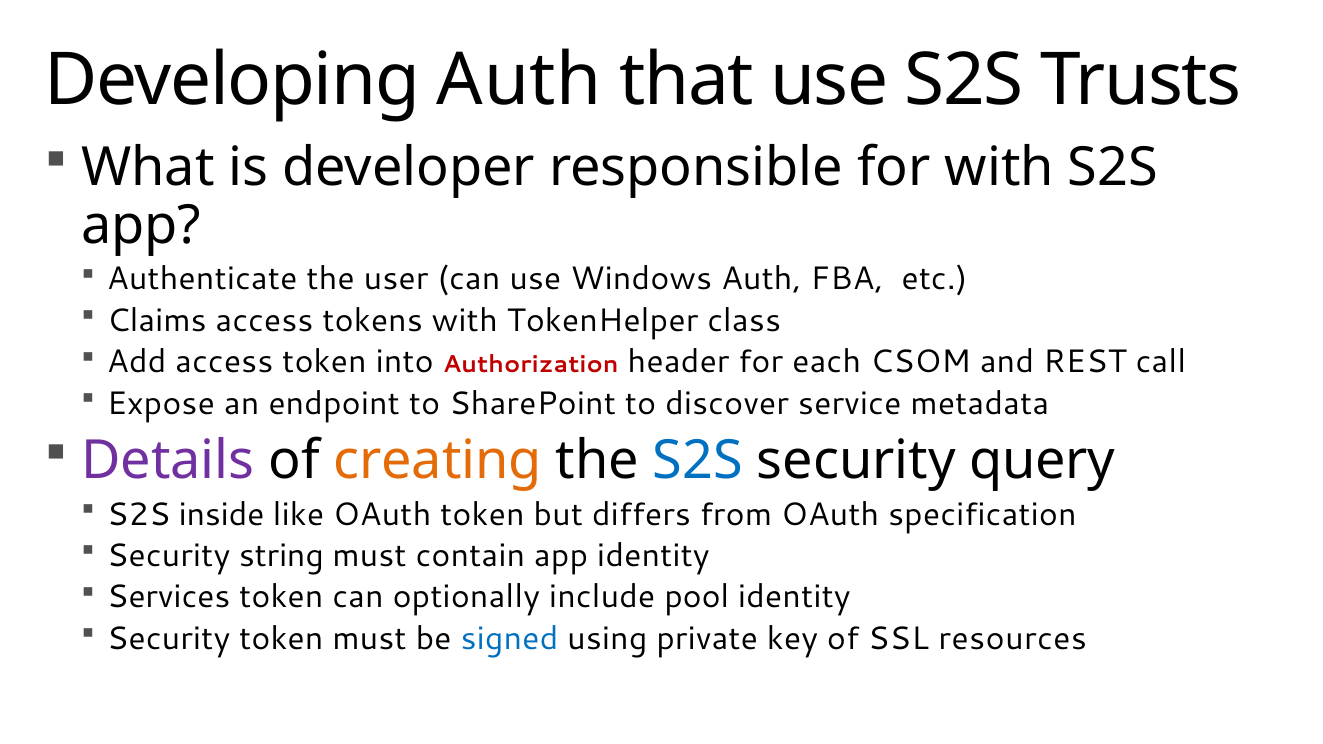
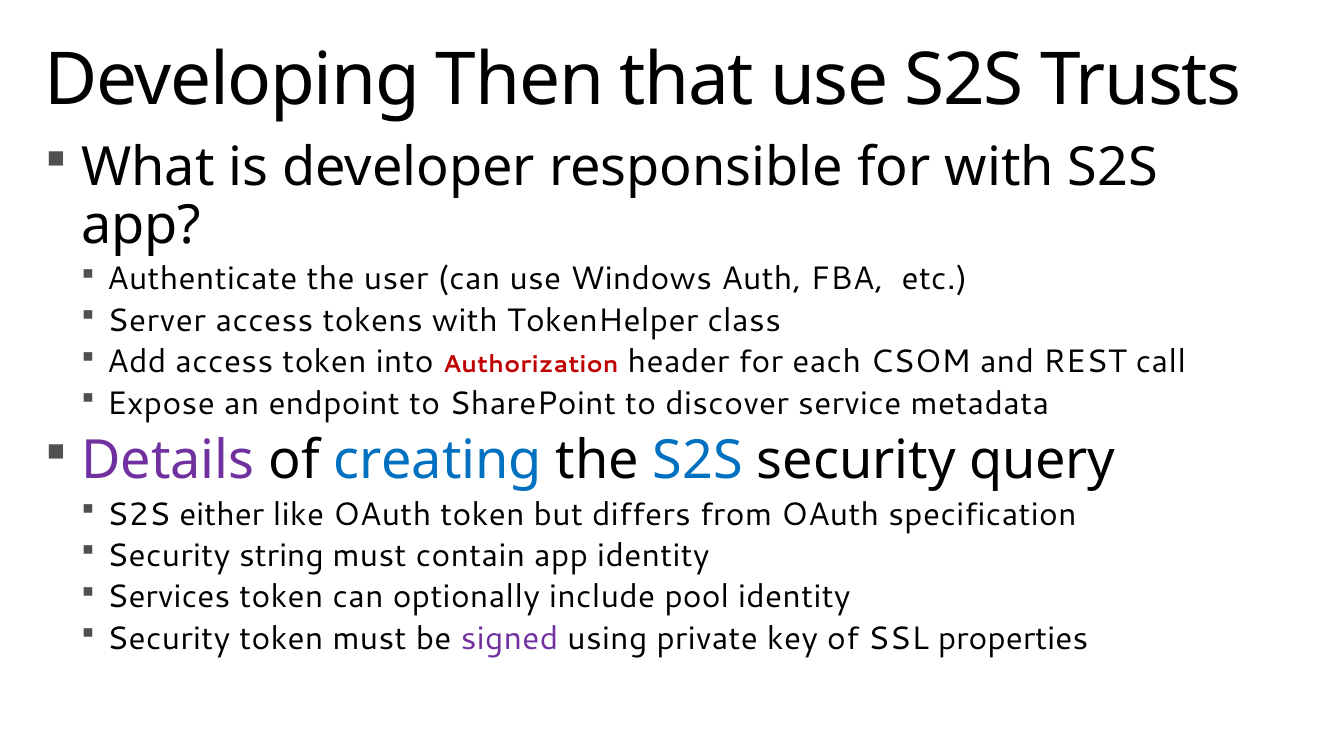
Developing Auth: Auth -> Then (520, 80)
Claims: Claims -> Server (157, 321)
creating colour: orange -> blue (438, 461)
inside: inside -> either (222, 514)
signed colour: blue -> purple (509, 639)
resources: resources -> properties (1013, 639)
